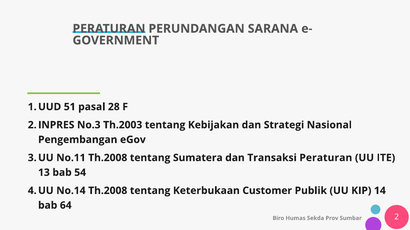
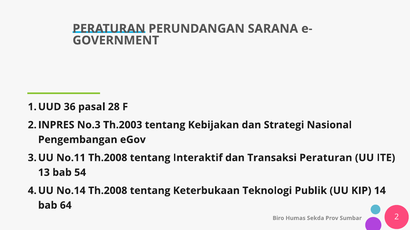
51: 51 -> 36 (70, 107)
Sumatera: Sumatera -> Interaktif (198, 158)
Customer: Customer -> Teknologi (267, 191)
